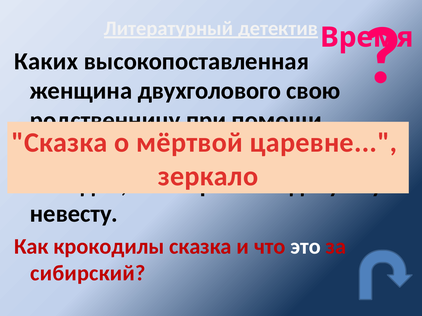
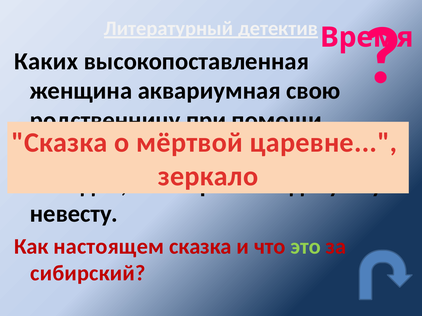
двухголового: двухголового -> аквариумная (209, 91)
крокодилы: крокодилы -> настоящем (109, 247)
это colour: white -> light green (306, 247)
